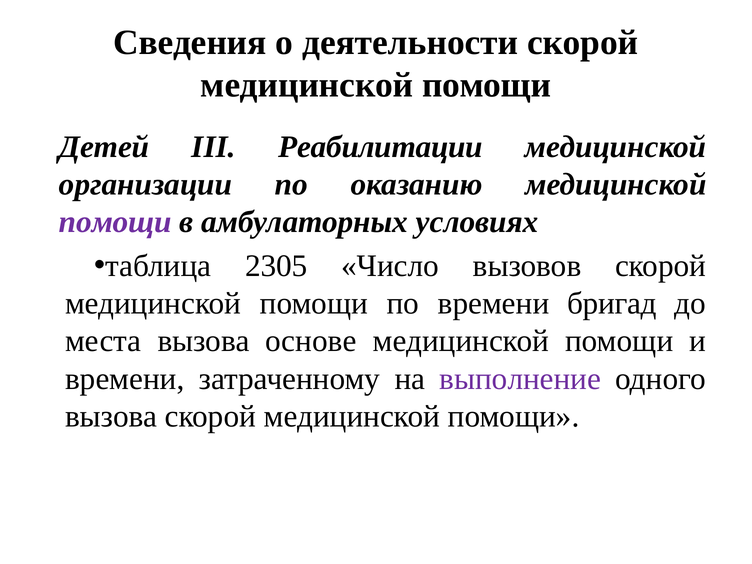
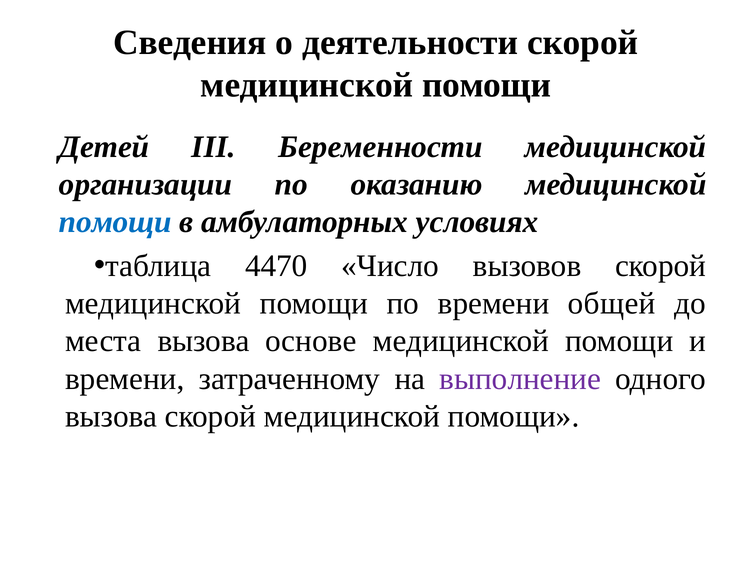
Реабилитации: Реабилитации -> Беременности (380, 147)
помощи colour: purple -> blue (115, 222)
2305: 2305 -> 4470 (276, 266)
бригад: бригад -> общей (612, 303)
